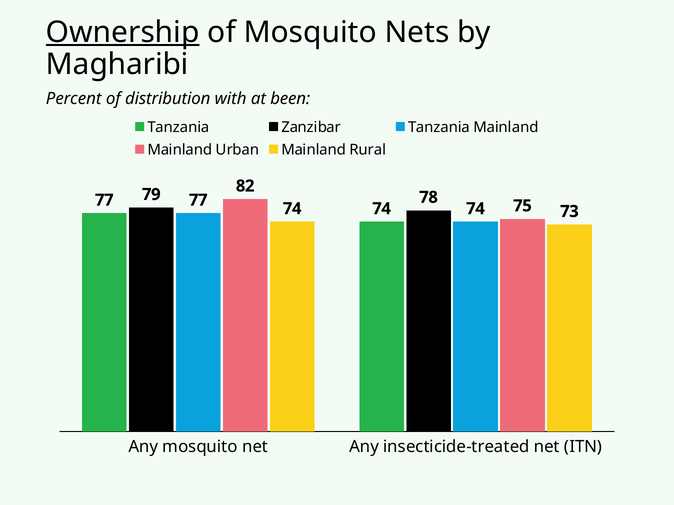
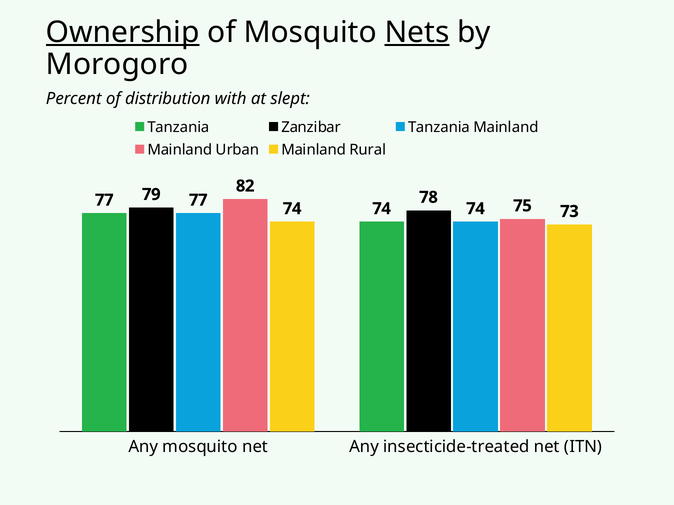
Nets underline: none -> present (417, 32)
Magharibi: Magharibi -> Morogoro (117, 65)
been: been -> slept (290, 99)
